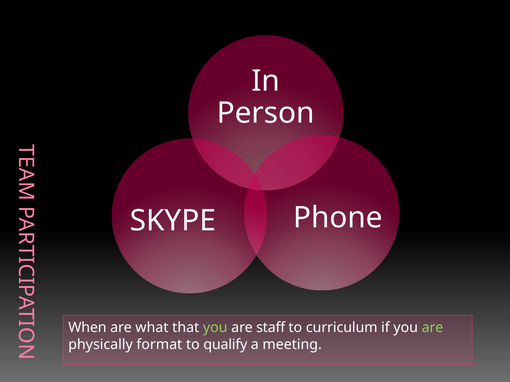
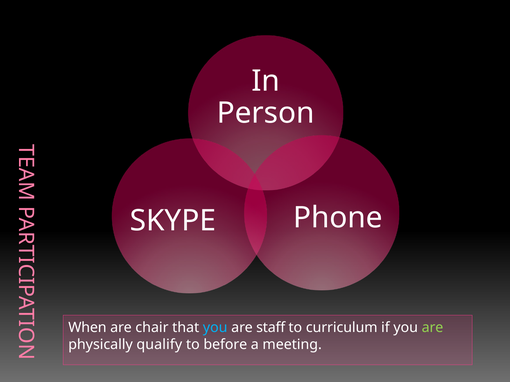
what: what -> chair (152, 328)
you colour: light green -> light blue (215, 328)
format: format -> qualify (159, 345)
qualify: qualify -> before (225, 345)
